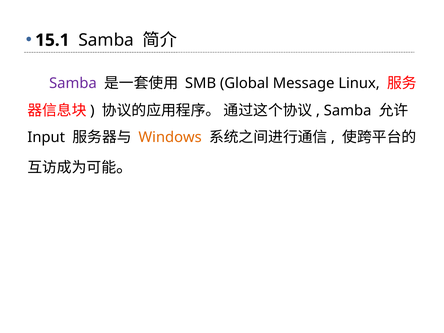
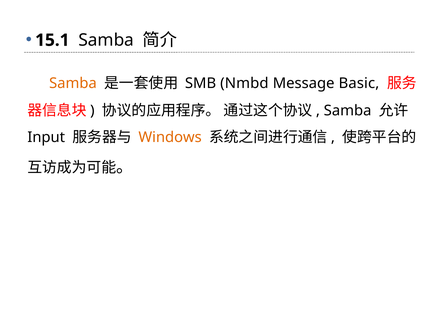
Samba colour: purple -> orange (73, 83)
Global: Global -> Nmbd (244, 83)
Linux: Linux -> Basic (359, 83)
